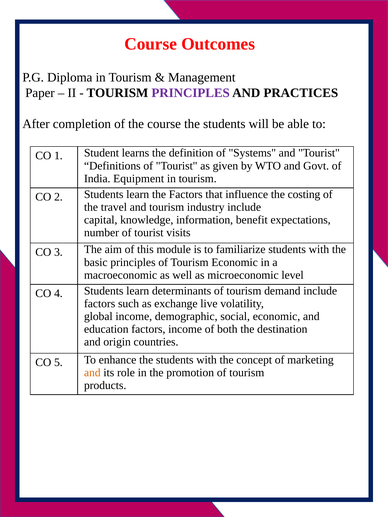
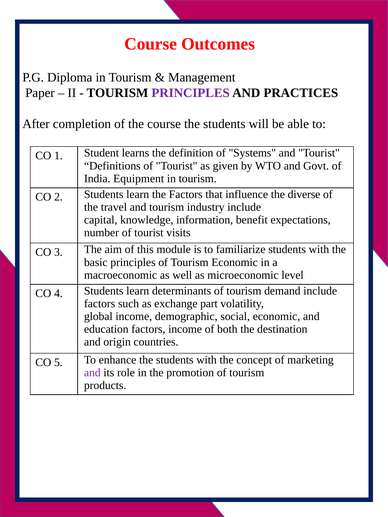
costing: costing -> diverse (304, 194)
live: live -> part (209, 304)
and colour: orange -> purple (92, 373)
